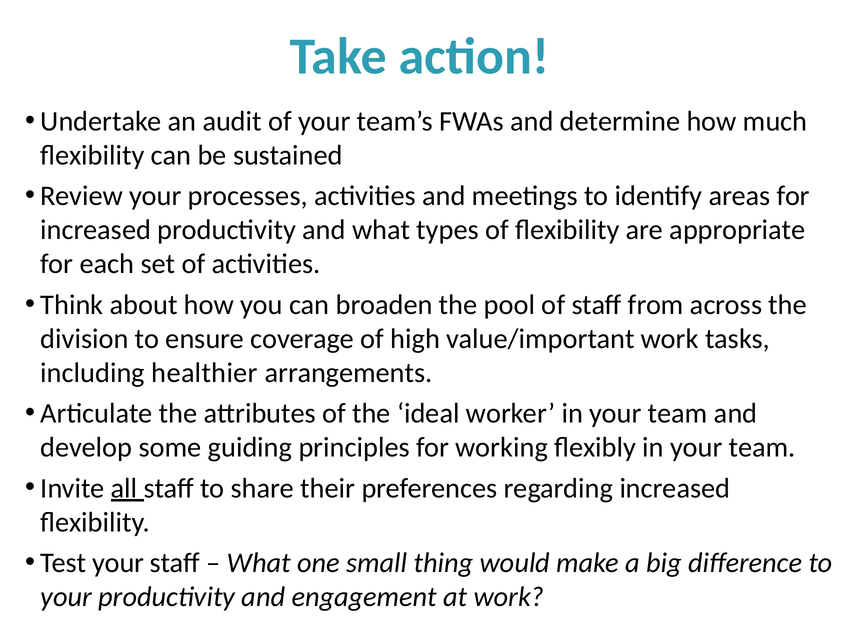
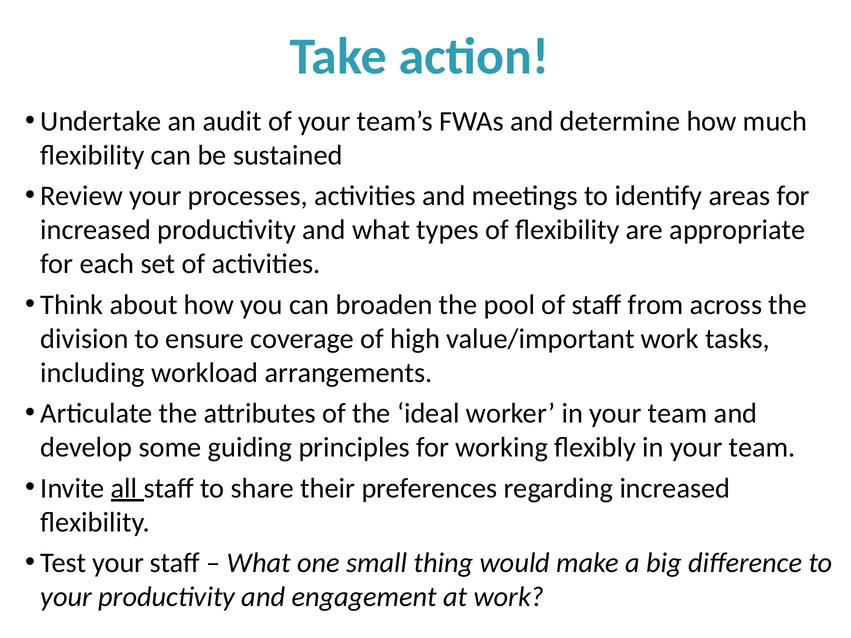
healthier: healthier -> workload (205, 373)
